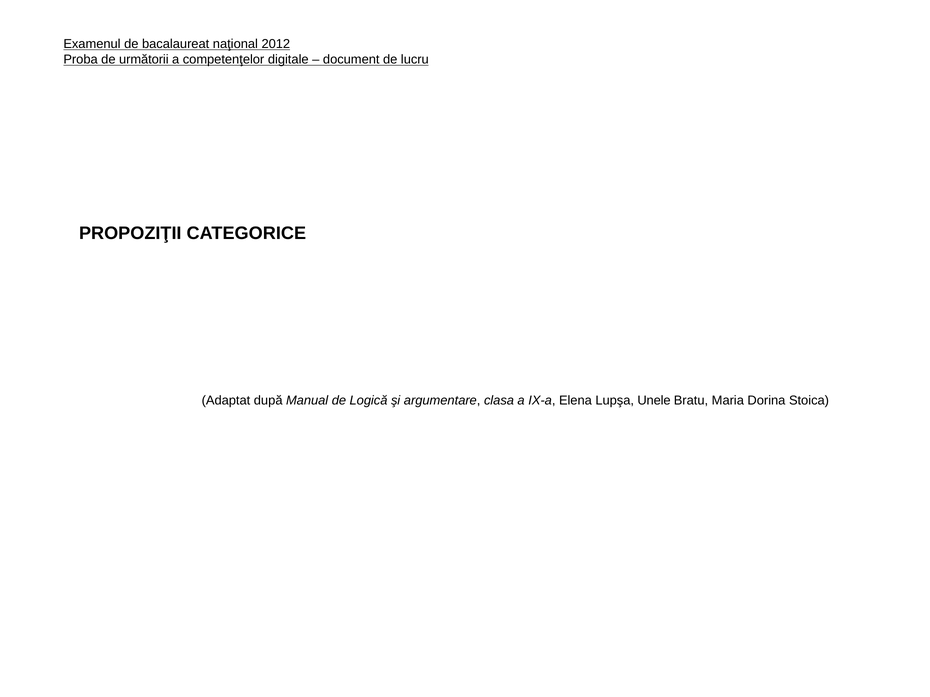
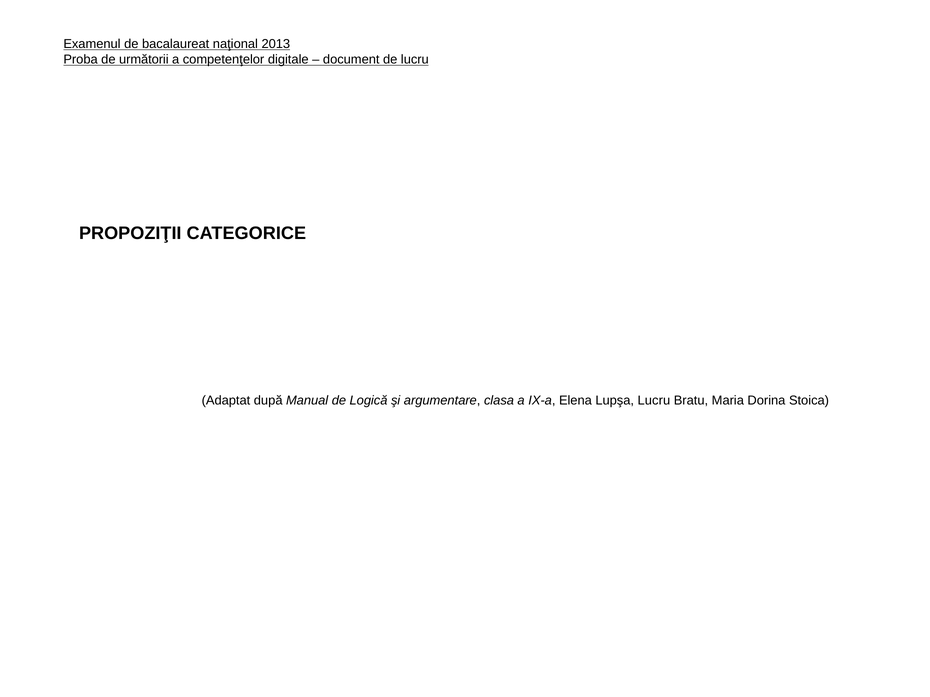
2012: 2012 -> 2013 (276, 44)
Lupşa Unele: Unele -> Lucru (654, 401)
